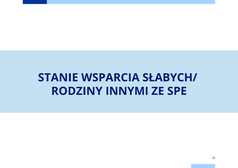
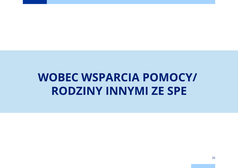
STANIE: STANIE -> WOBEC (58, 78)
SŁABYCH/: SŁABYCH/ -> POMOCY/ (170, 78)
